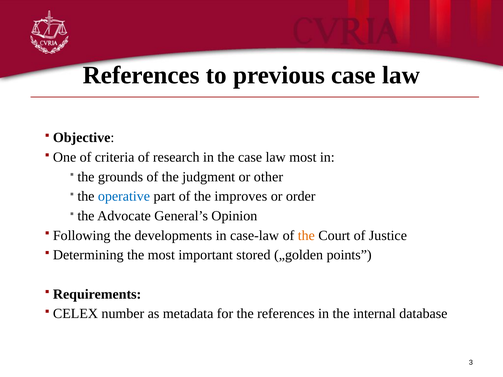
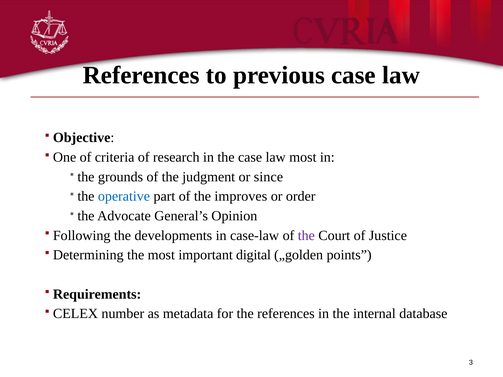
other: other -> since (268, 177)
the colour: orange -> purple (306, 236)
stored: stored -> digital (253, 255)
